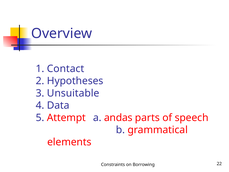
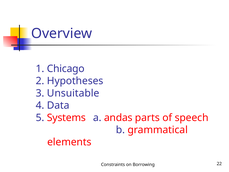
Contact: Contact -> Chicago (66, 69)
Attempt: Attempt -> Systems (66, 117)
